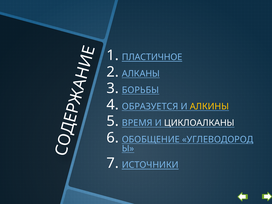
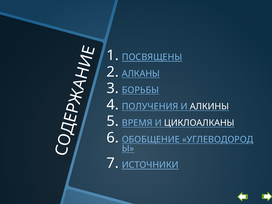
ПЛАСТИЧНОЕ: ПЛАСТИЧНОЕ -> ПОСВЯЩЕНЫ (152, 57)
ОБРАЗУЕТСЯ: ОБРАЗУЕТСЯ -> ПОЛУЧЕНИЯ (150, 107)
АЛКИНЫ colour: yellow -> white (209, 107)
